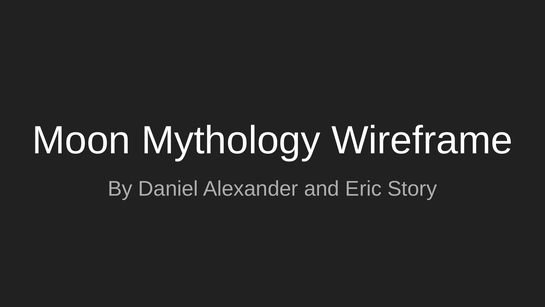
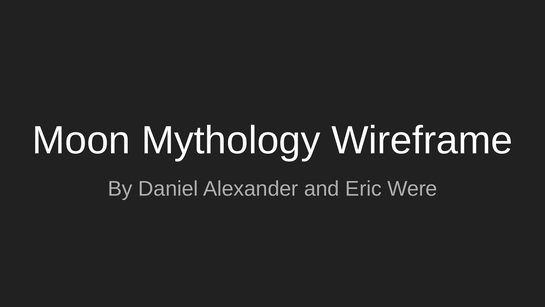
Story: Story -> Were (412, 189)
